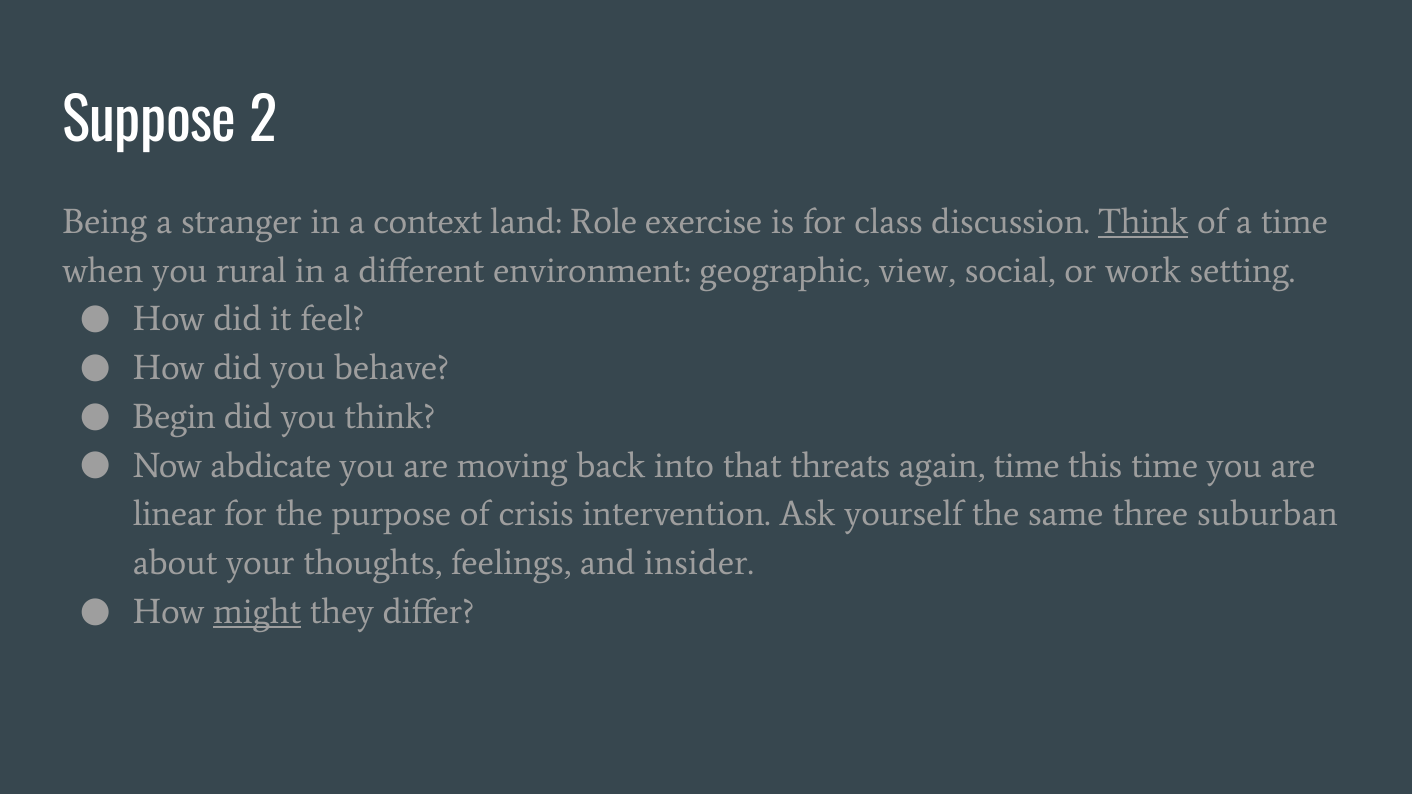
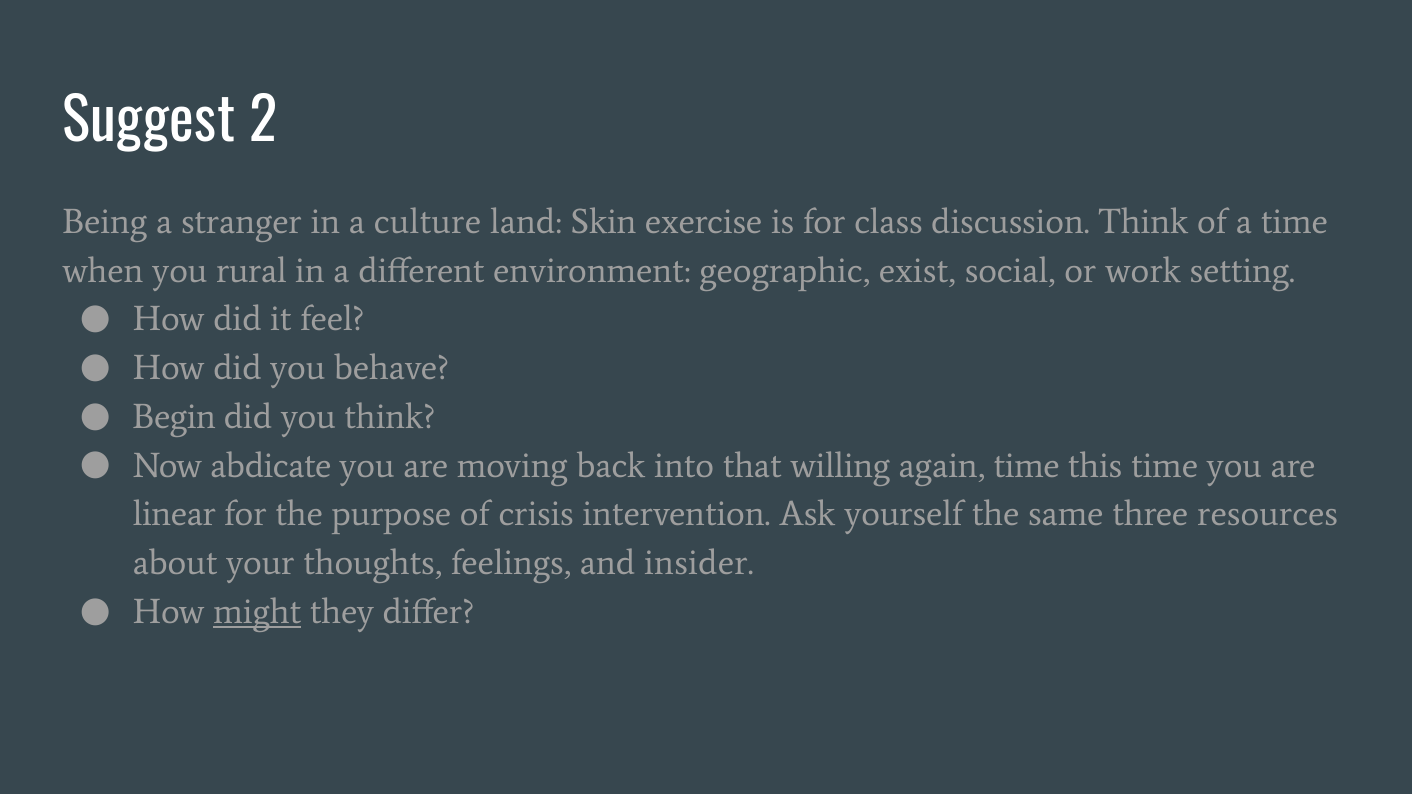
Suppose: Suppose -> Suggest (149, 122)
context: context -> culture (427, 222)
Role: Role -> Skin (603, 222)
Think underline: present -> none (1143, 222)
view: view -> exist (917, 271)
threats: threats -> willing (840, 466)
suburban: suburban -> resources (1268, 514)
